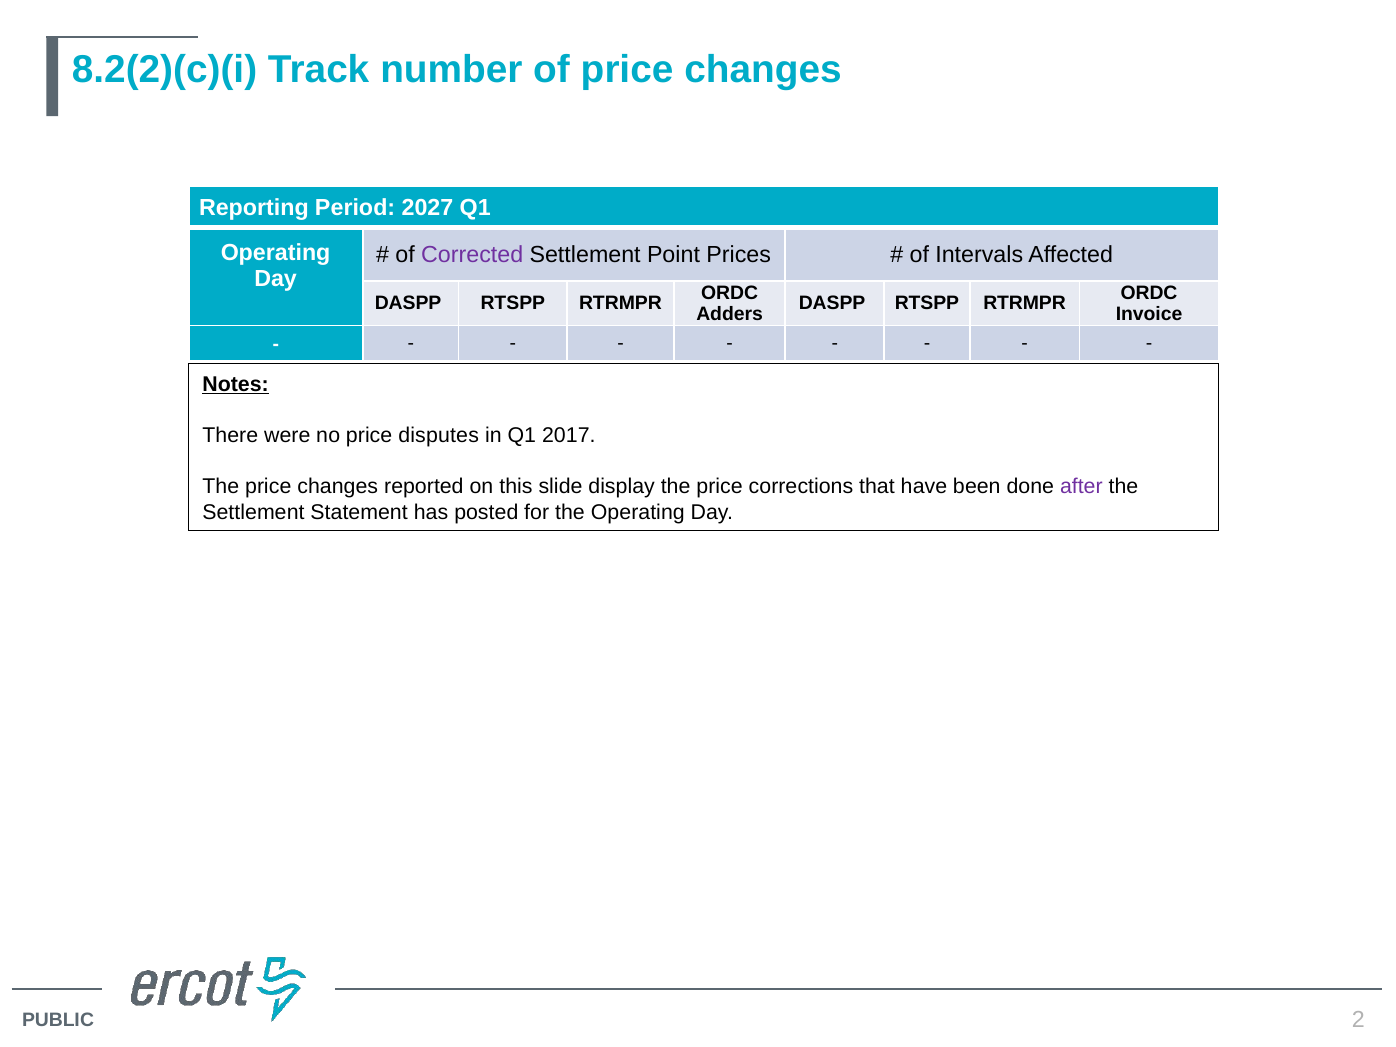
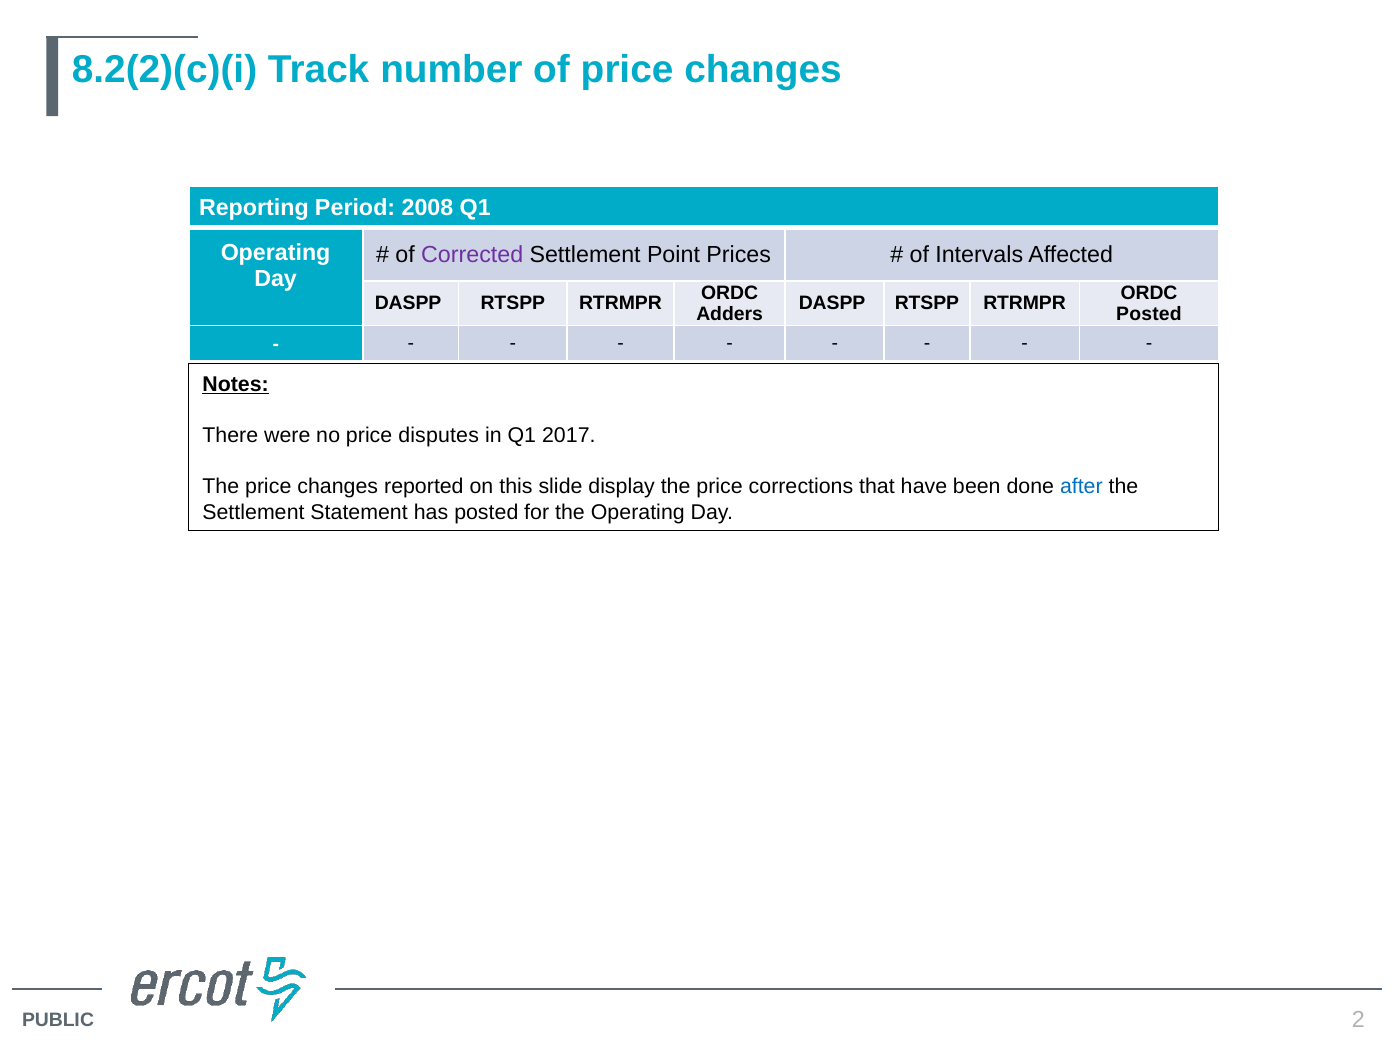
2027: 2027 -> 2008 (427, 207)
Invoice: Invoice -> Posted (1149, 314)
after colour: purple -> blue (1081, 487)
